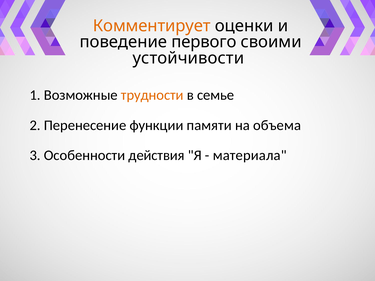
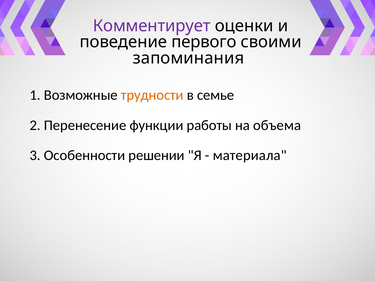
Комментирует colour: orange -> purple (152, 26)
устойчивости: устойчивости -> запоминания (188, 58)
памяти: памяти -> работы (209, 125)
действия: действия -> решении (157, 155)
